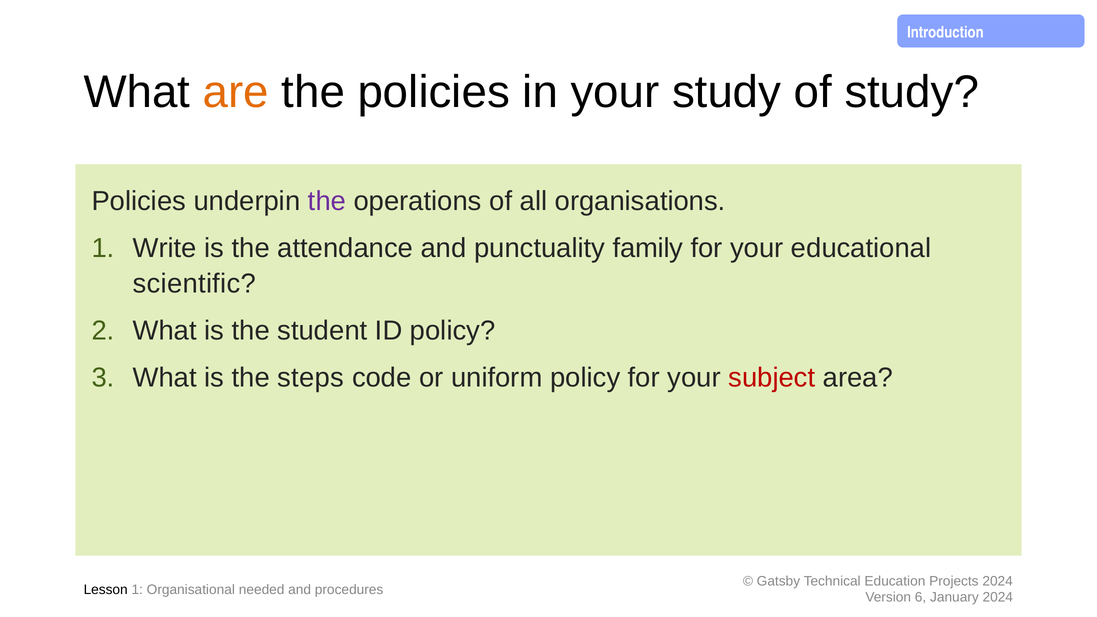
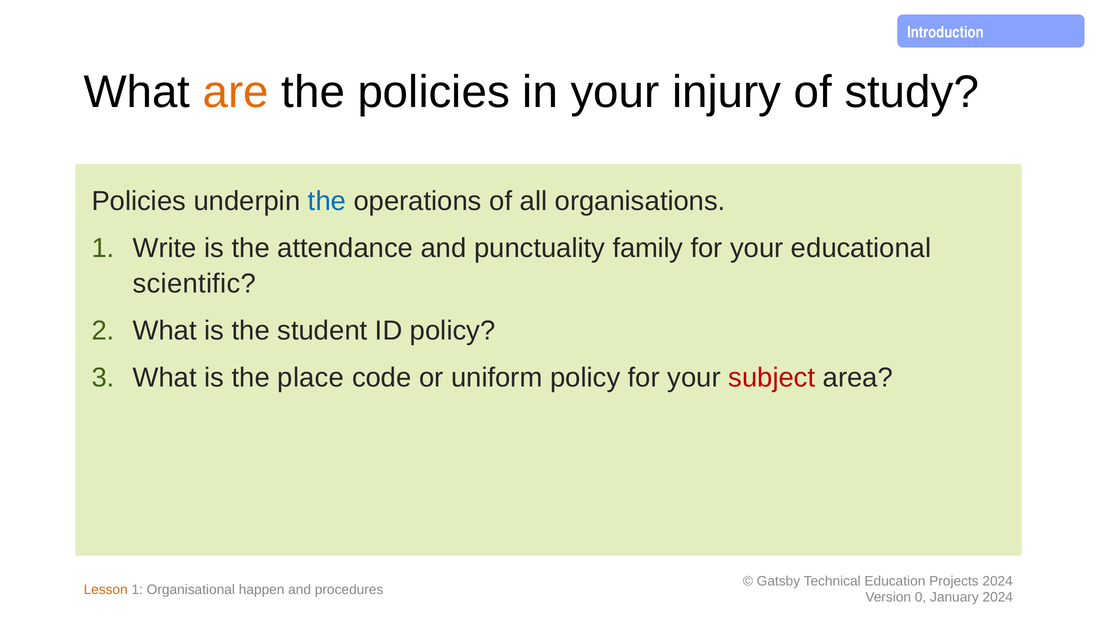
your study: study -> injury (727, 92)
the colour: purple -> blue (327, 201)
steps: steps -> place (311, 378)
Lesson colour: black -> orange (106, 590)
needed: needed -> happen (262, 590)
6: 6 -> 0 (921, 598)
